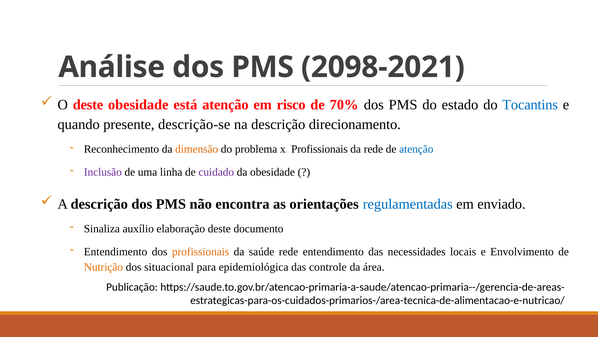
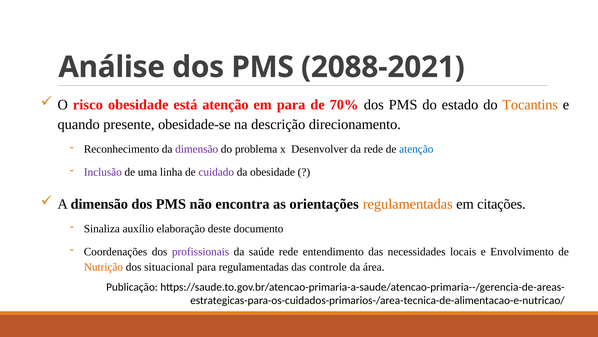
2098-2021: 2098-2021 -> 2088-2021 (383, 67)
O deste: deste -> risco (88, 105)
em risco: risco -> para (291, 105)
Tocantins colour: blue -> orange (530, 105)
descrição-se: descrição-se -> obesidade-se (194, 124)
dimensão colour: orange -> purple (197, 149)
x Profissionais: Profissionais -> Desenvolver (319, 149)
A descrição: descrição -> dimensão (99, 204)
regulamentadas colour: blue -> orange (408, 204)
enviado: enviado -> citações (501, 204)
Entendimento: Entendimento -> Coordenações (116, 251)
profissionais colour: orange -> purple (201, 251)
para epidemiológica: epidemiológica -> regulamentadas (254, 267)
